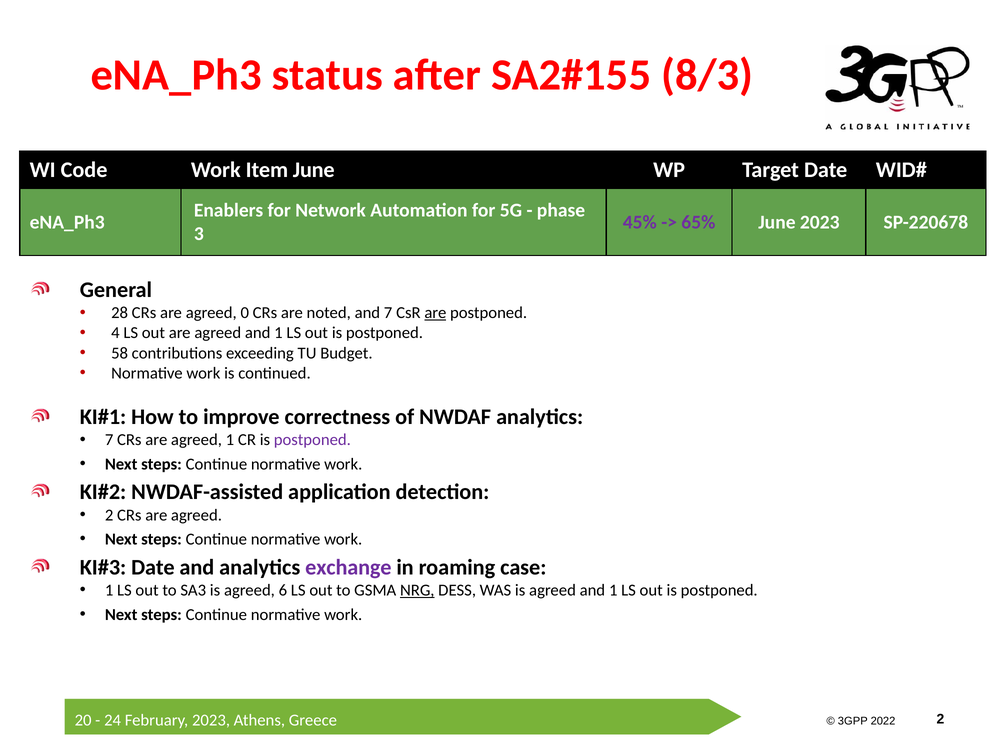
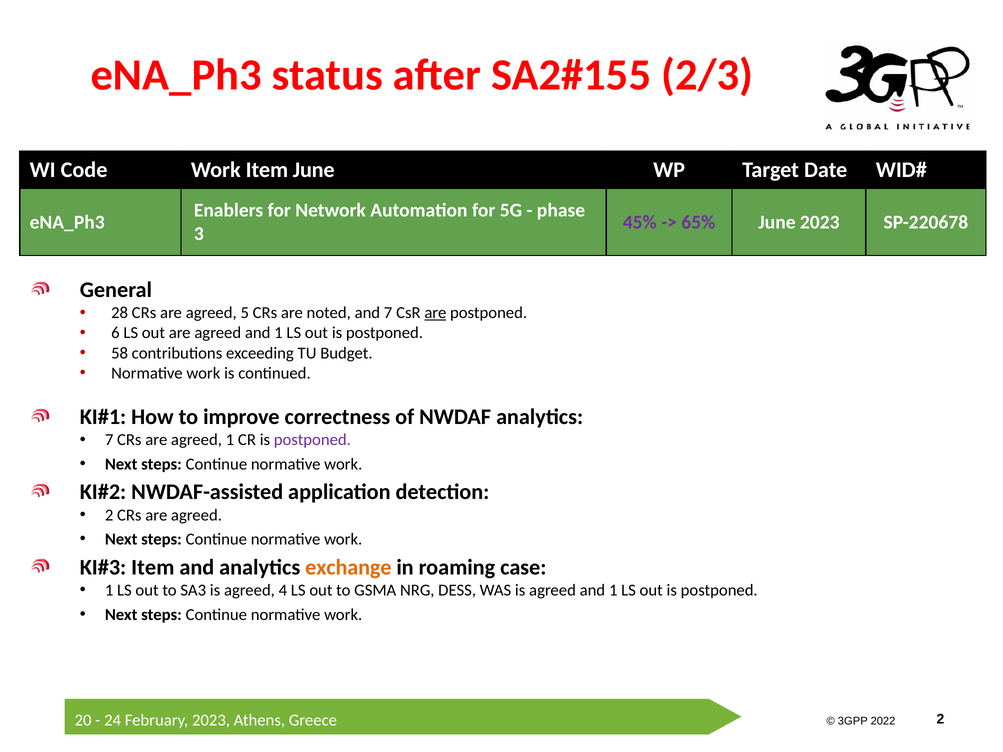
8/3: 8/3 -> 2/3 (707, 75)
0: 0 -> 5 (245, 313)
4: 4 -> 6 (115, 333)
Date: Date -> Item (153, 568)
exchange colour: purple -> orange (348, 568)
6: 6 -> 4 (283, 591)
NRG underline: present -> none (417, 591)
